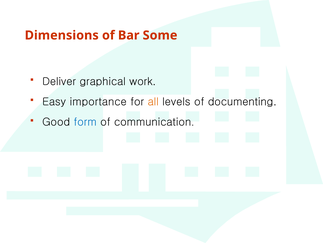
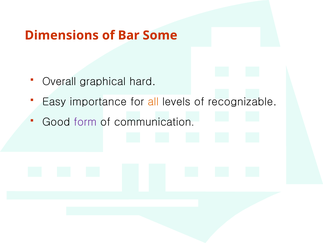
Deliver: Deliver -> Overall (59, 81)
work: work -> hard (143, 81)
documenting: documenting -> recognizable (242, 101)
form colour: blue -> purple (85, 122)
